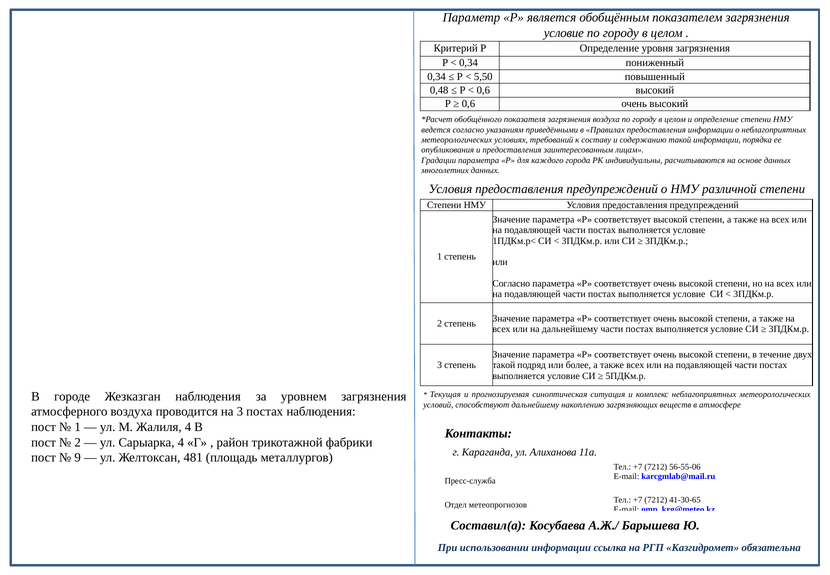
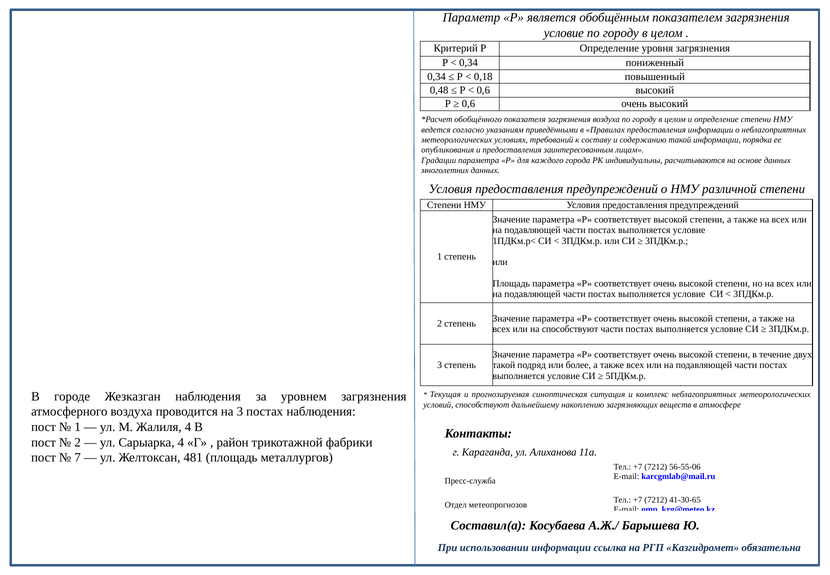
5,50: 5,50 -> 0,18 (483, 76)
Согласно: Согласно -> Площадь (511, 283)
на дальнейшему: дальнейшему -> способствуют (570, 329)
9: 9 -> 7 (78, 457)
